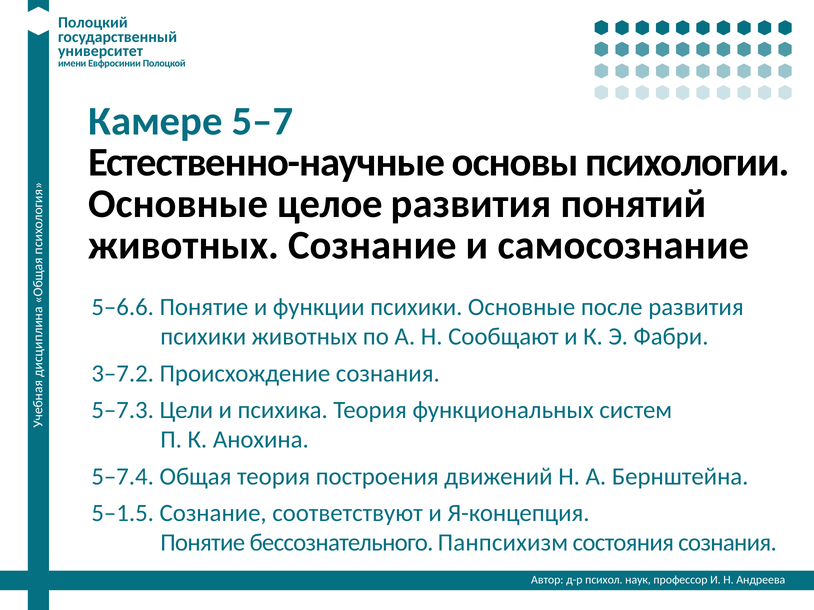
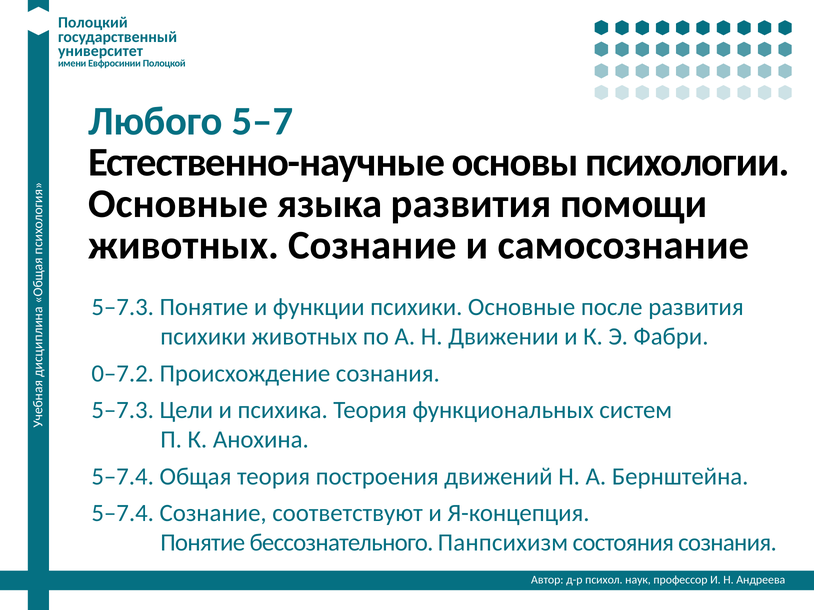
Камере: Камере -> Любого (156, 121)
целое: целое -> языка (330, 204)
понятий: понятий -> помощи (634, 204)
5–6.6: 5–6.6 -> 5–7.3 (123, 307)
Сообщают: Сообщают -> Движении (503, 337)
3–7.2: 3–7.2 -> 0–7.2 (123, 374)
5–1.5: 5–1.5 -> 5–7.4 (123, 513)
